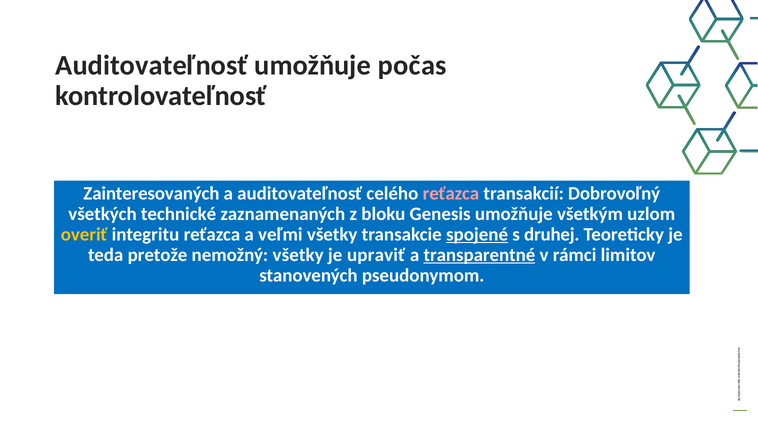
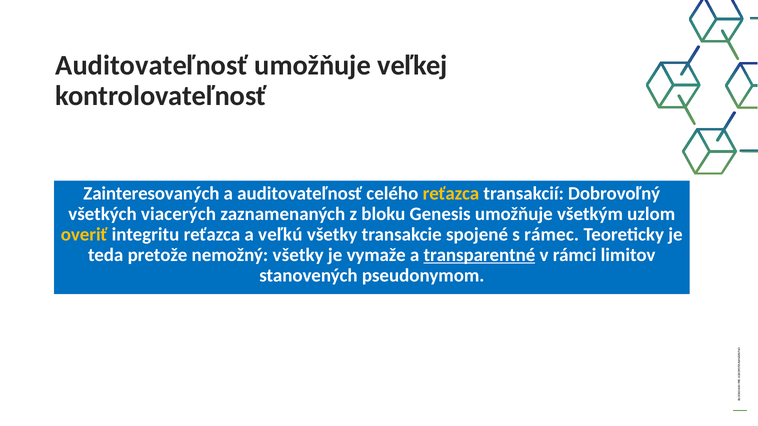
počas: počas -> veľkej (413, 65)
reťazca colour: pink -> yellow (451, 194)
technické: technické -> viacerých (178, 214)
veľmi: veľmi -> veľkú (280, 235)
spojené underline: present -> none (477, 235)
druhej: druhej -> rámec (552, 235)
upraviť: upraviť -> vymaže (376, 255)
